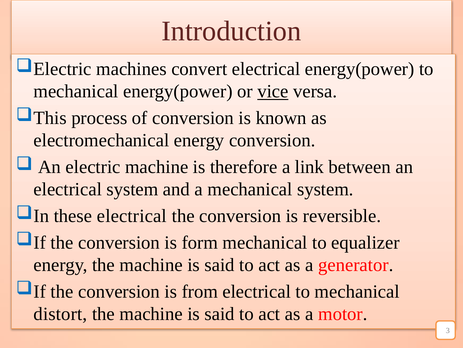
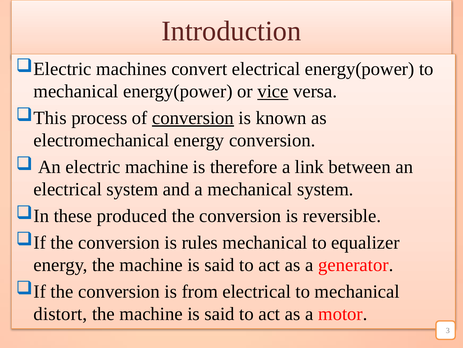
conversion underline: none -> present (193, 118)
these electrical: electrical -> produced (132, 215)
form: form -> rules (200, 242)
